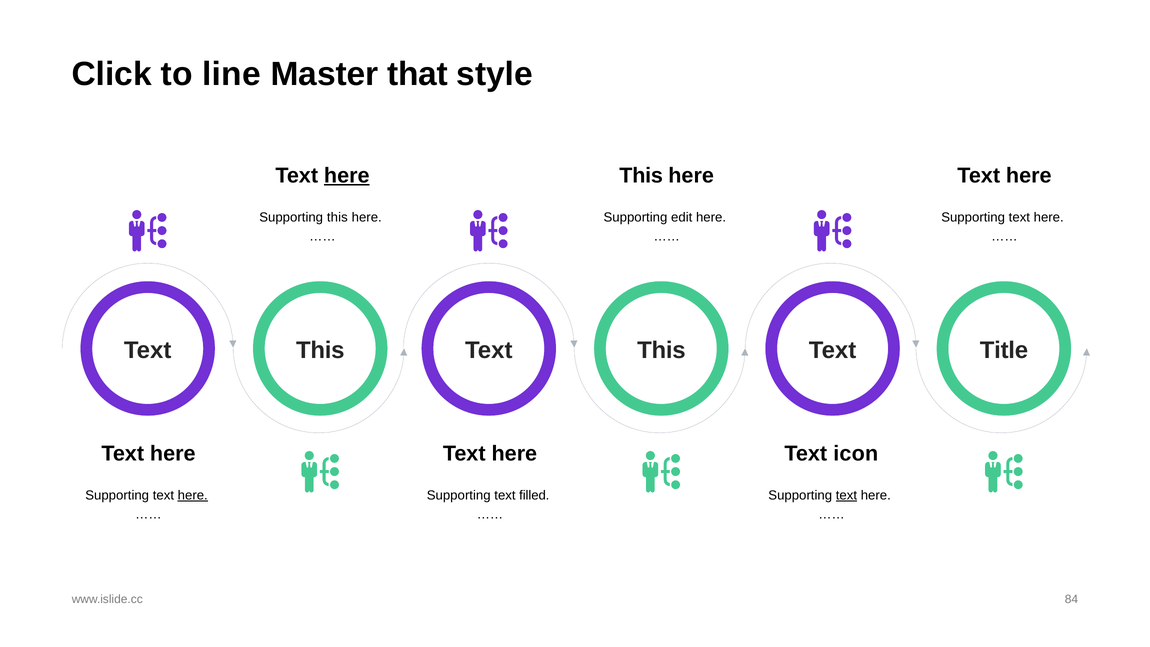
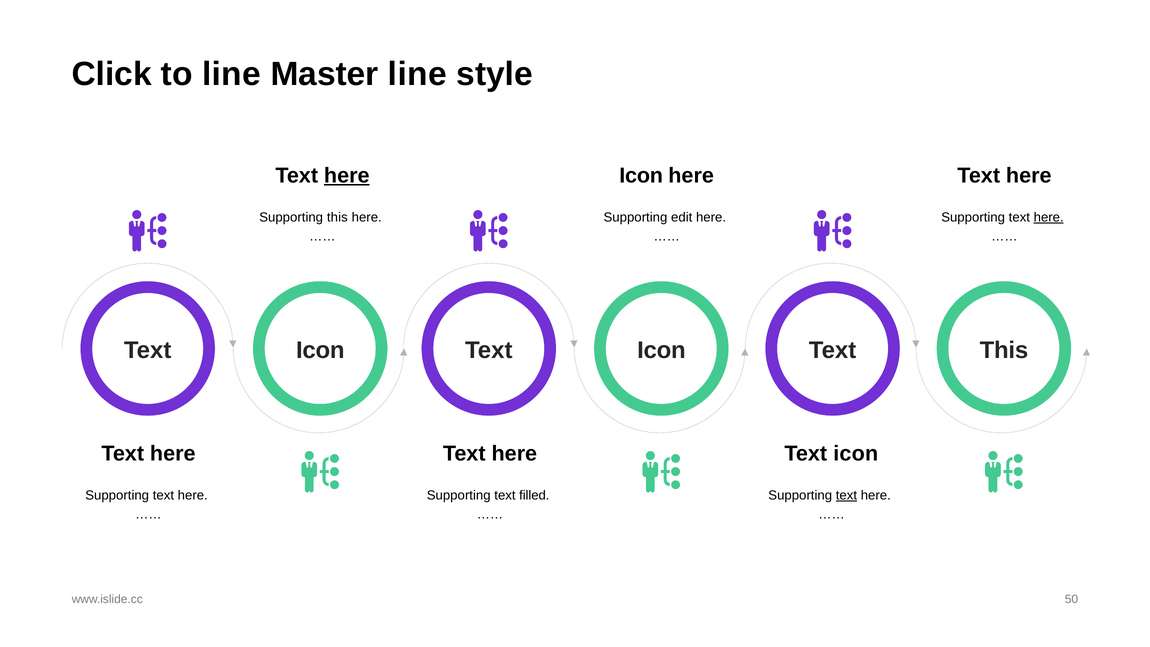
Master that: that -> line (417, 74)
This: This -> Icon (641, 176)
here underline: none -> present (1049, 217)
This: This -> Icon (320, 350)
This: This -> Icon (661, 350)
Text Title: Title -> This (1004, 350)
here underline: present -> none (193, 495)
84: 84 -> 50 (1071, 599)
